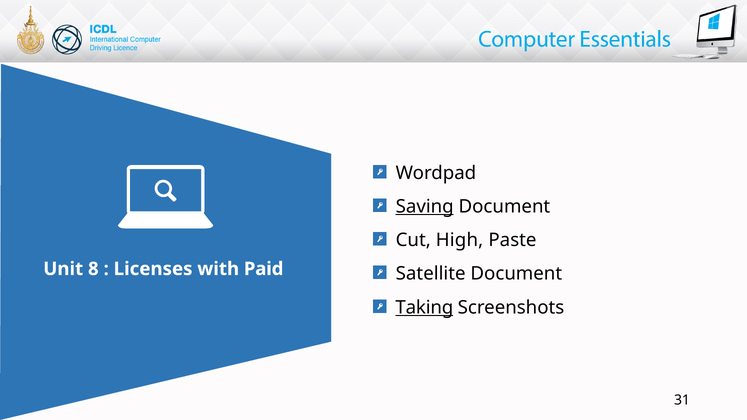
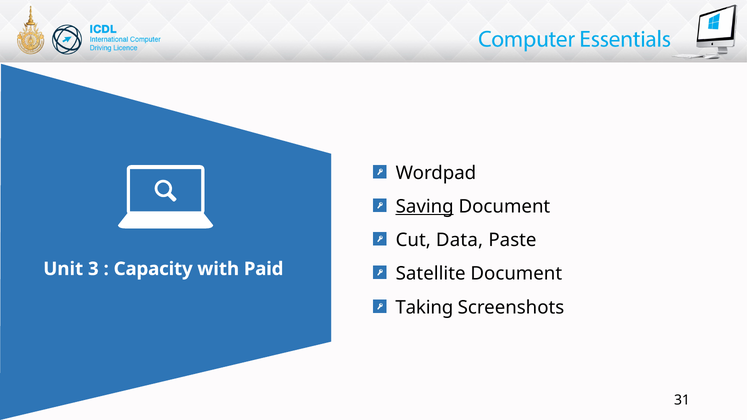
High: High -> Data (460, 240)
8: 8 -> 3 (93, 269)
Licenses: Licenses -> Capacity (153, 269)
Taking underline: present -> none (424, 308)
